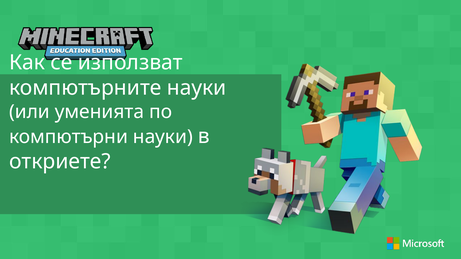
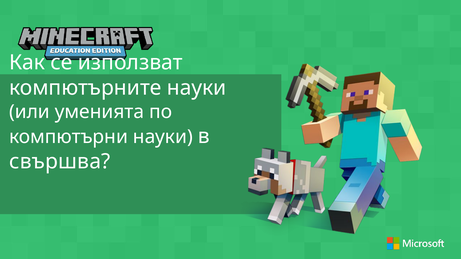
откриете: откриете -> свършва (60, 162)
